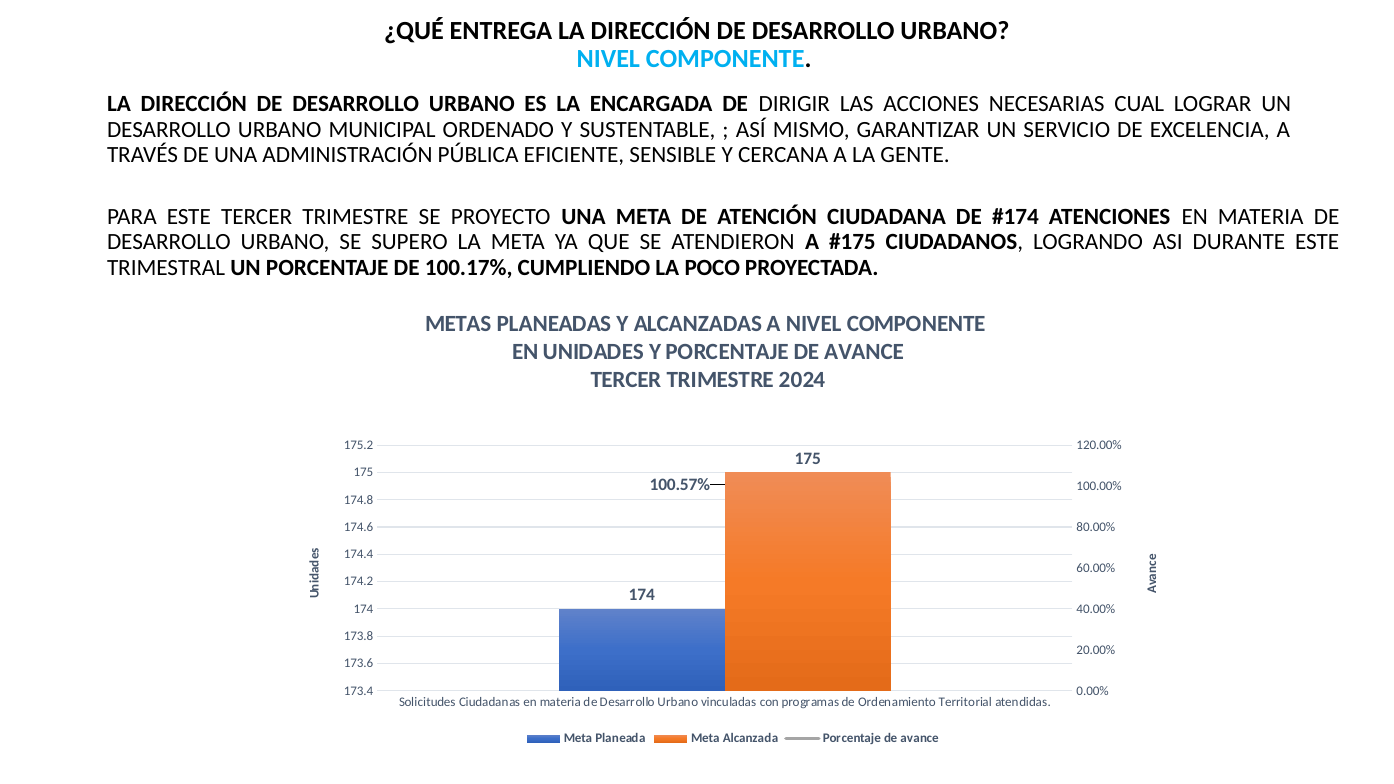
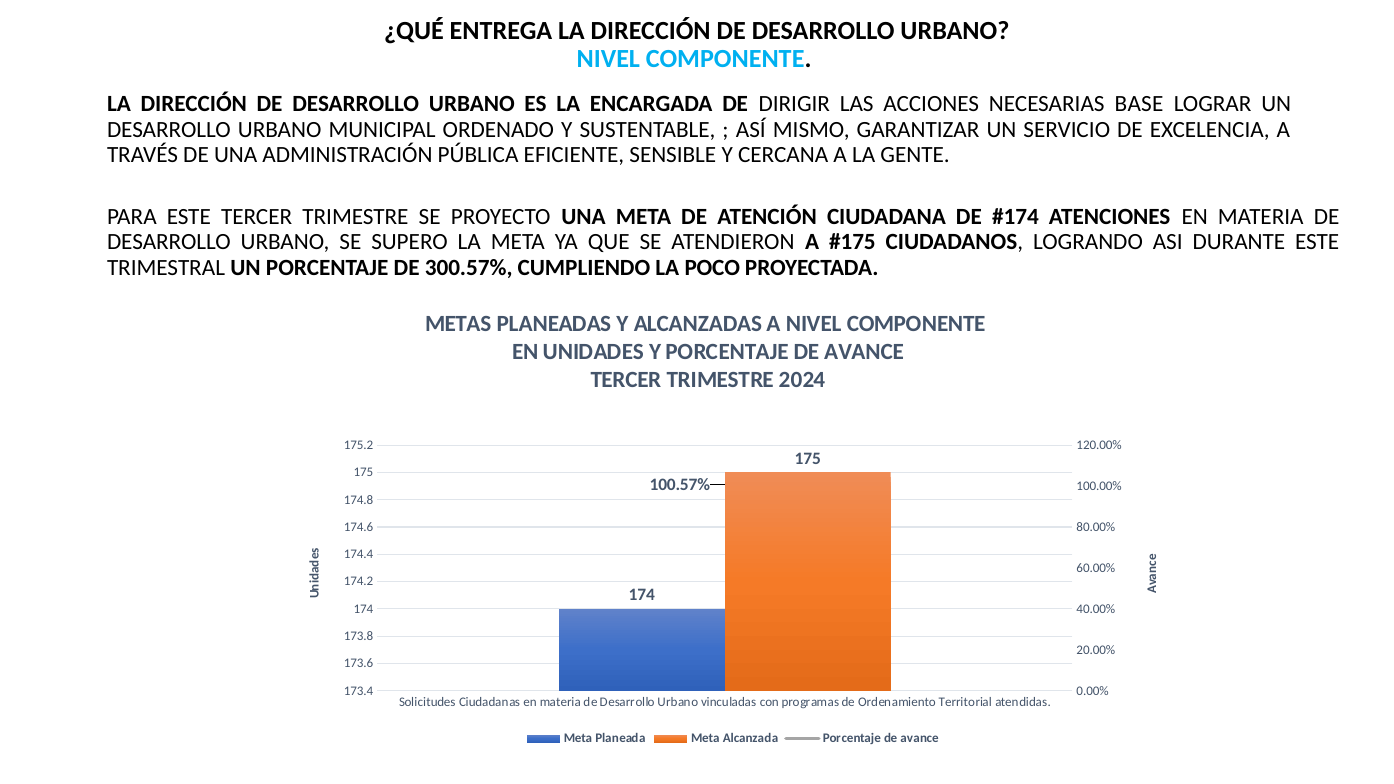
CUAL: CUAL -> BASE (1139, 104)
100.17%: 100.17% -> 300.57% (469, 267)
